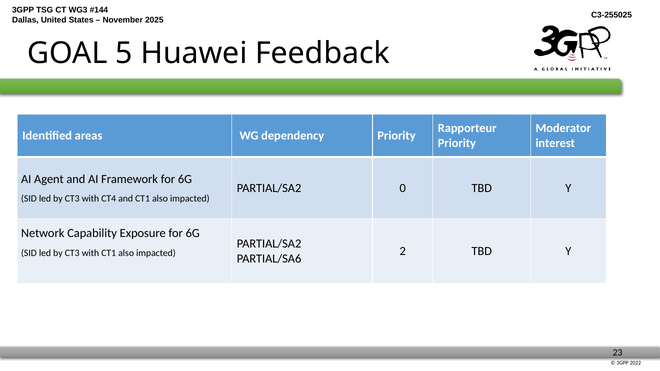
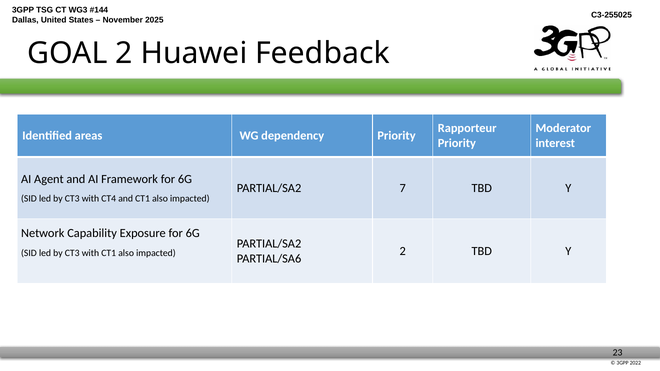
GOAL 5: 5 -> 2 (124, 53)
0: 0 -> 7 (403, 188)
